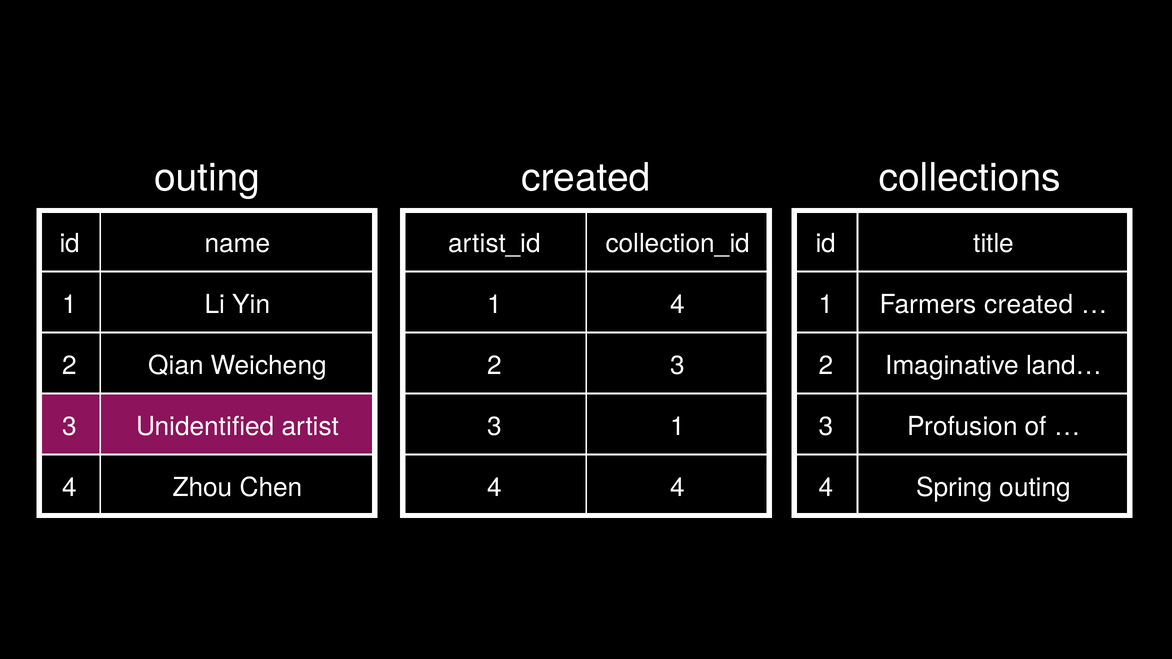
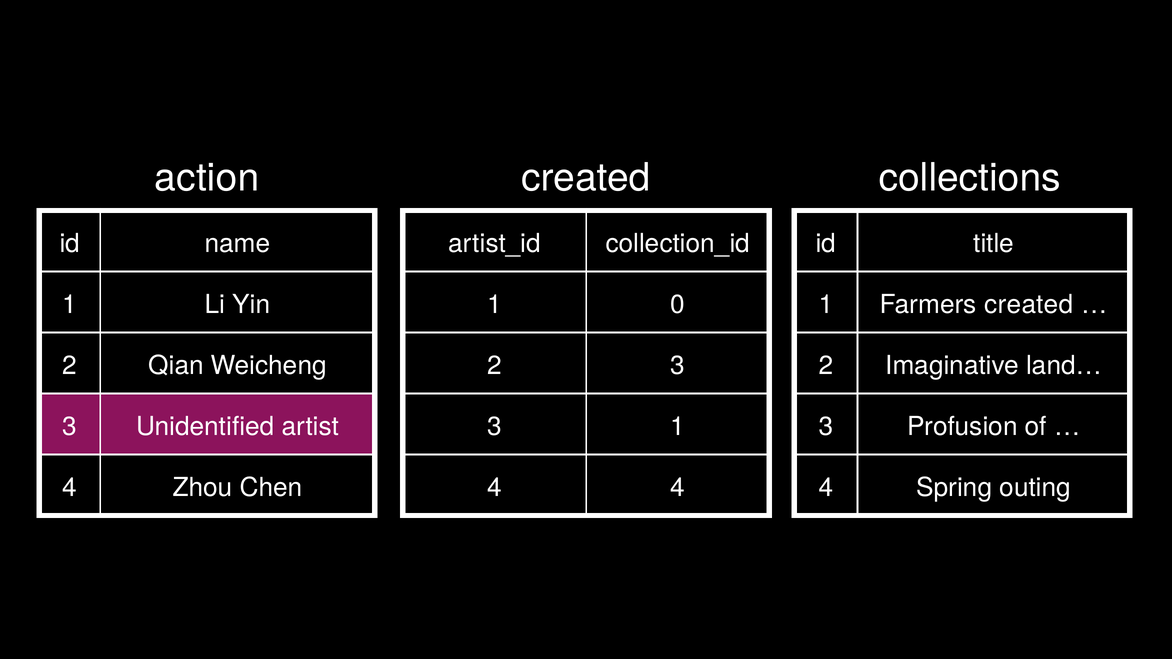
outing: outing -> action (207, 178)
4: 4 -> 0 (678, 305)
